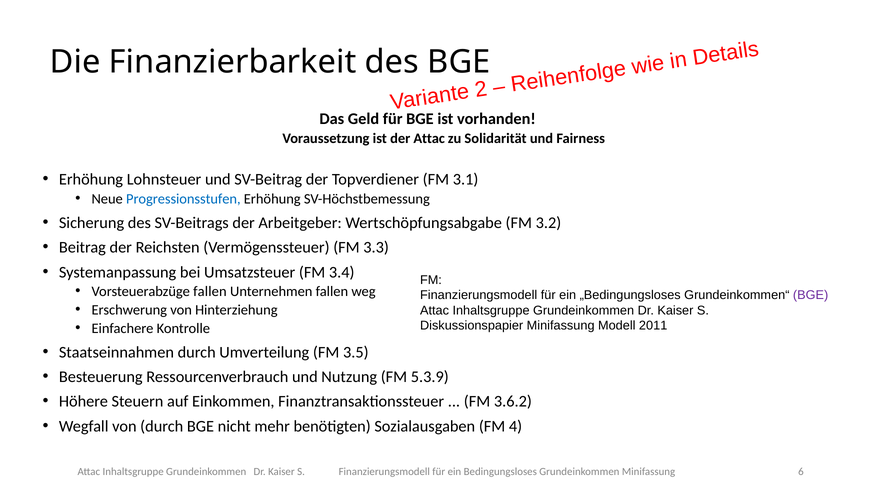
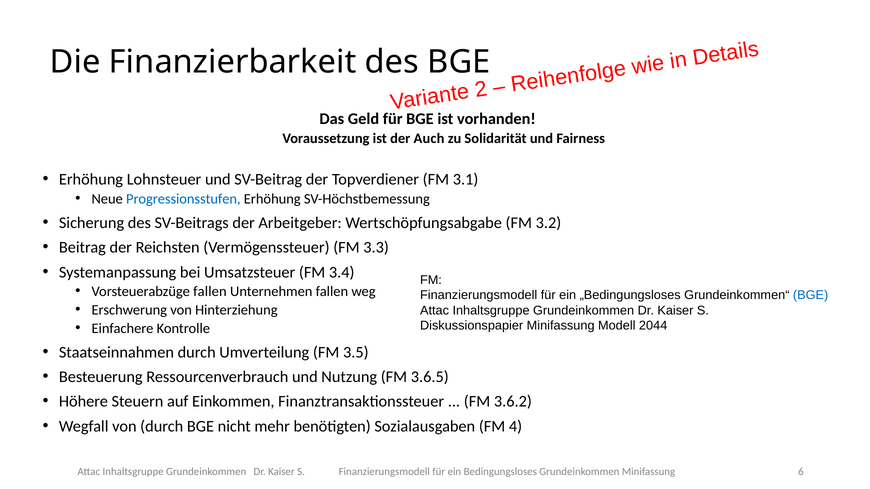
der Attac: Attac -> Auch (429, 139)
BGE colour: purple -> blue (811, 296)
2011: 2011 -> 2044 (653, 326)
5.3.9: 5.3.9 -> 3.6.5 (430, 377)
